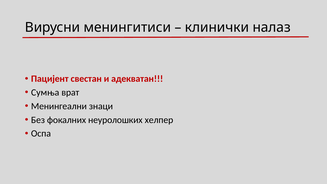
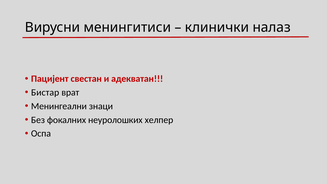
Сумња: Сумња -> Бистар (45, 92)
